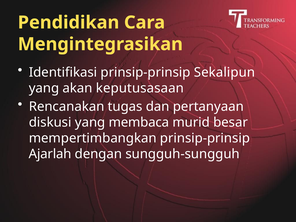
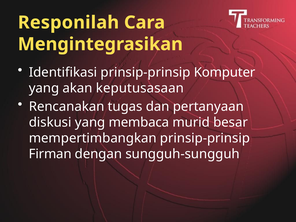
Pendidikan: Pendidikan -> Responilah (68, 22)
Sekalipun: Sekalipun -> Komputer (225, 72)
Ajarlah: Ajarlah -> Firman (50, 154)
